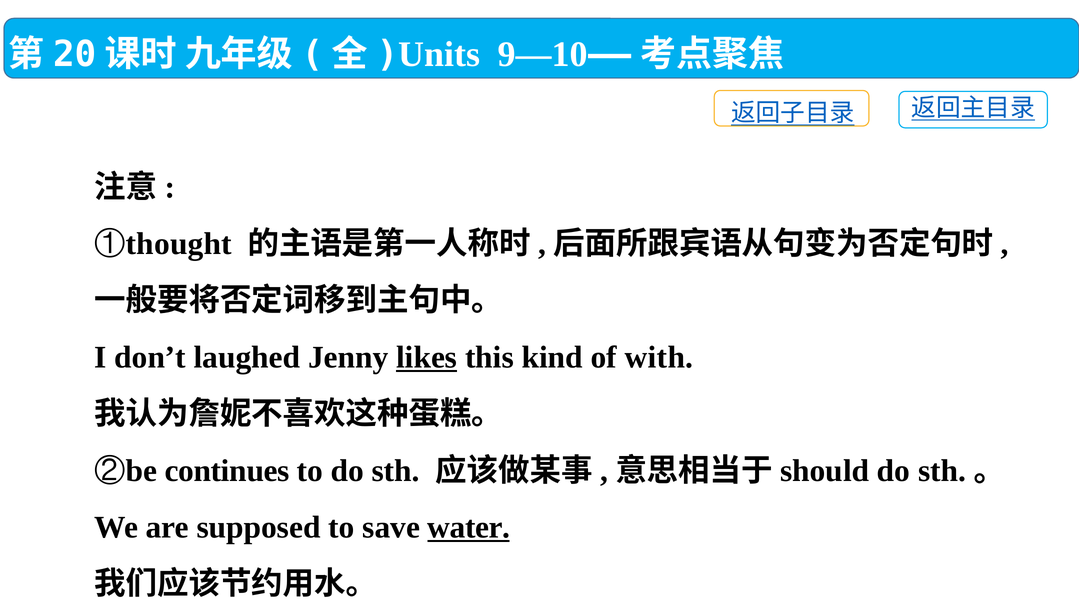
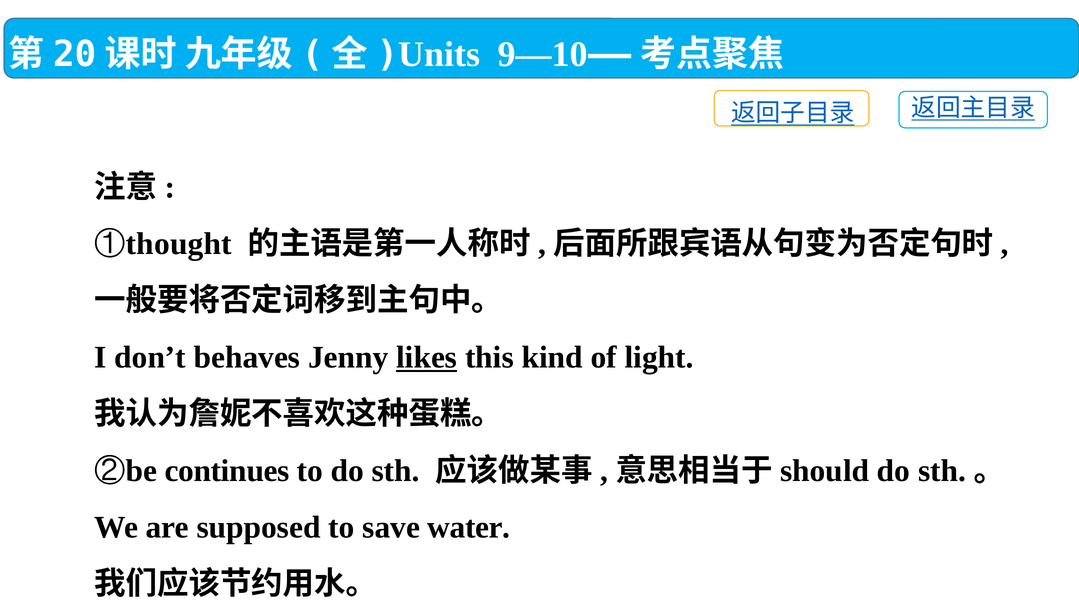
laughed: laughed -> behaves (247, 357)
with: with -> light (659, 357)
water underline: present -> none (469, 527)
